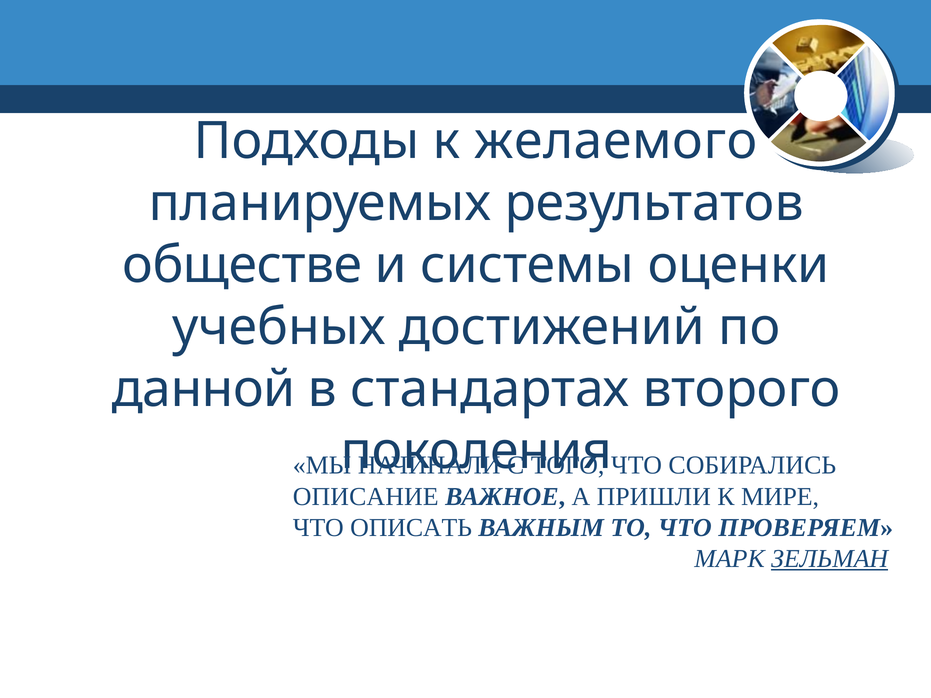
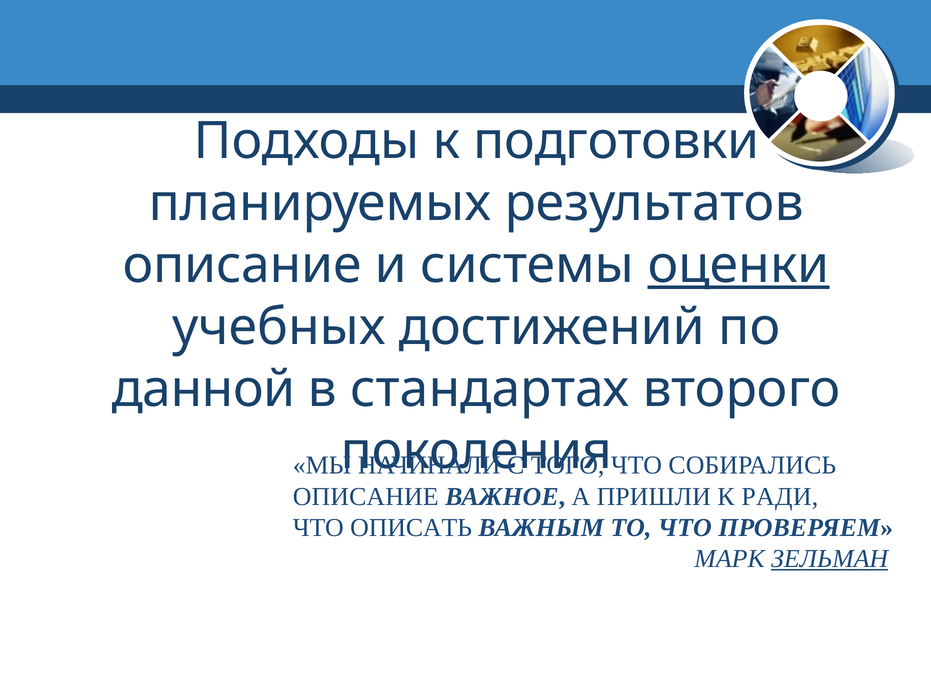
желаемого: желаемого -> подготовки (616, 141)
обществе: обществе -> описание (242, 265)
оценки underline: none -> present (739, 265)
МИРЕ: МИРЕ -> РАДИ (780, 497)
